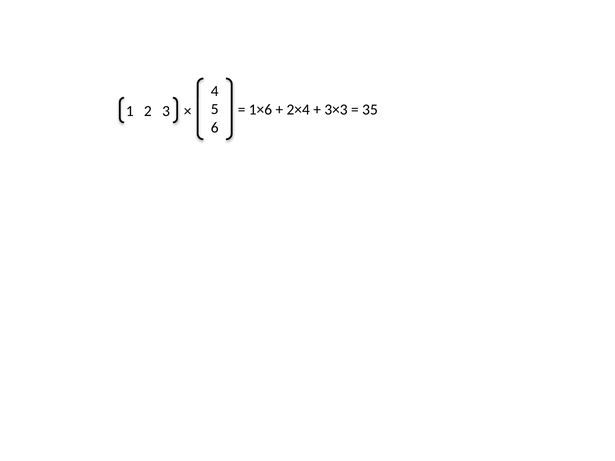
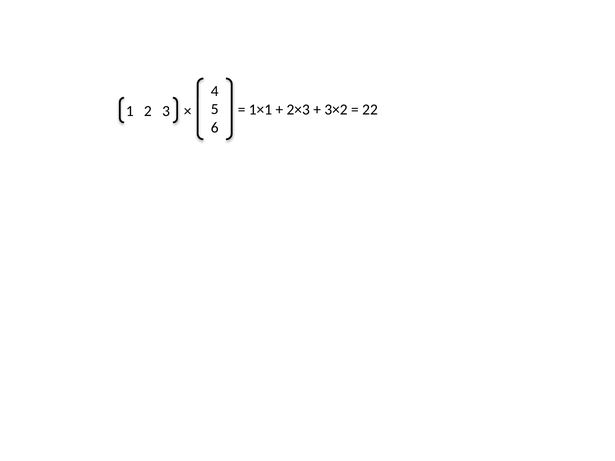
1×6: 1×6 -> 1×1 (260, 110)
2×4: 2×4 -> 2×3 (298, 110)
3×3: 3×3 -> 3×2 (336, 110)
35: 35 -> 22 (370, 110)
